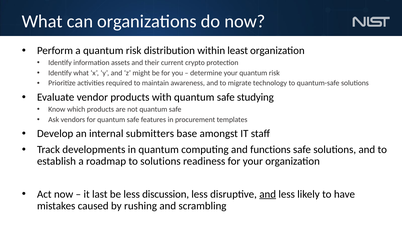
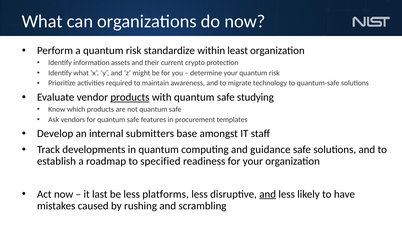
distribution: distribution -> standardize (169, 51)
products underline: none -> present (130, 97)
functions: functions -> guidance (270, 150)
to solutions: solutions -> specified (160, 161)
discussion: discussion -> platforms (166, 194)
